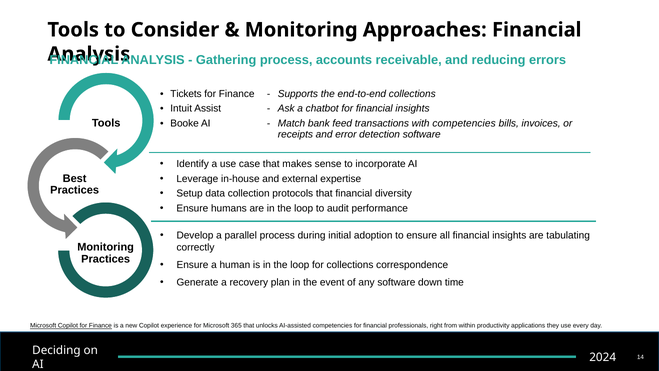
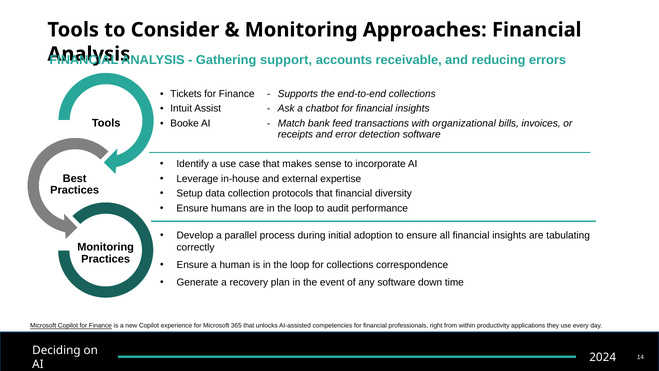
Gathering process: process -> support (286, 60)
with competencies: competencies -> organizational (464, 123)
